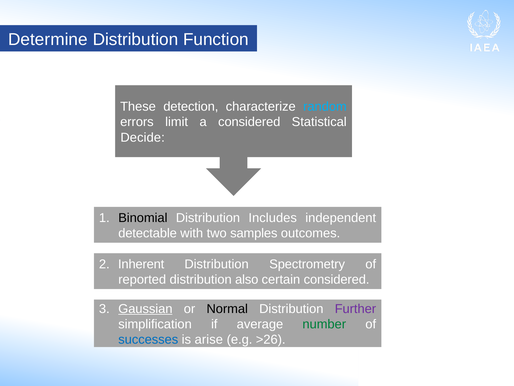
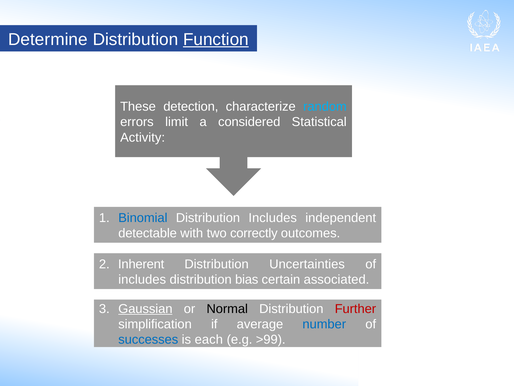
Function underline: none -> present (216, 39)
Decide: Decide -> Activity (143, 137)
Binomial colour: black -> blue (143, 218)
samples: samples -> correctly (254, 233)
Spectrometry: Spectrometry -> Uncertainties (307, 264)
reported: reported -> includes (142, 279)
also: also -> bias (247, 279)
certain considered: considered -> associated (337, 279)
Further colour: purple -> red (355, 308)
number colour: green -> blue (324, 324)
arise: arise -> each (209, 339)
>26: >26 -> >99 (271, 339)
